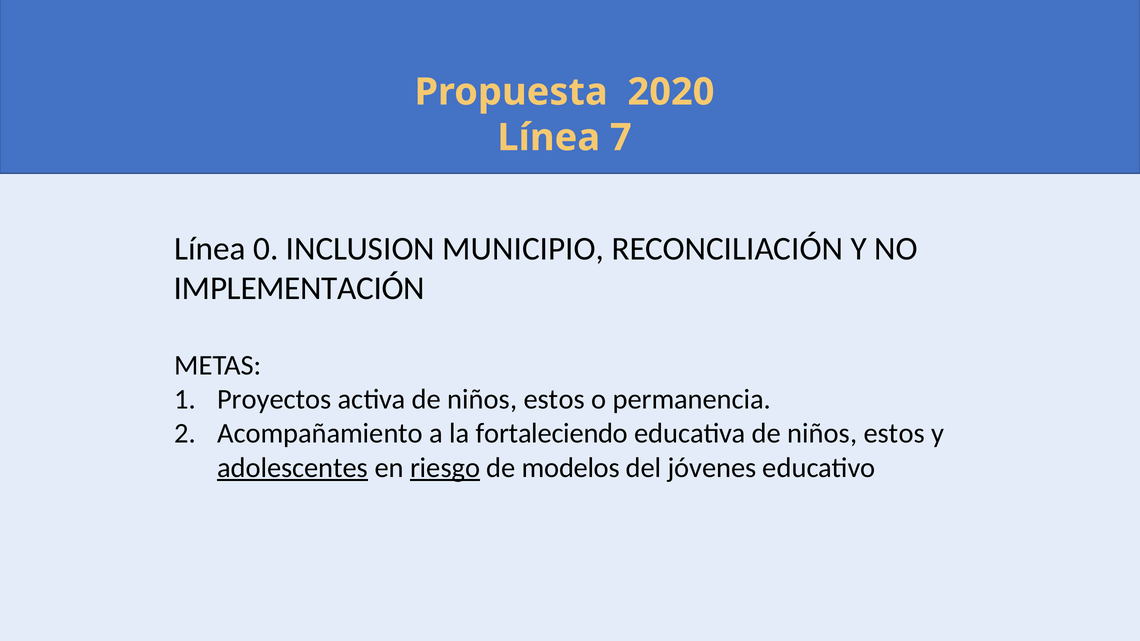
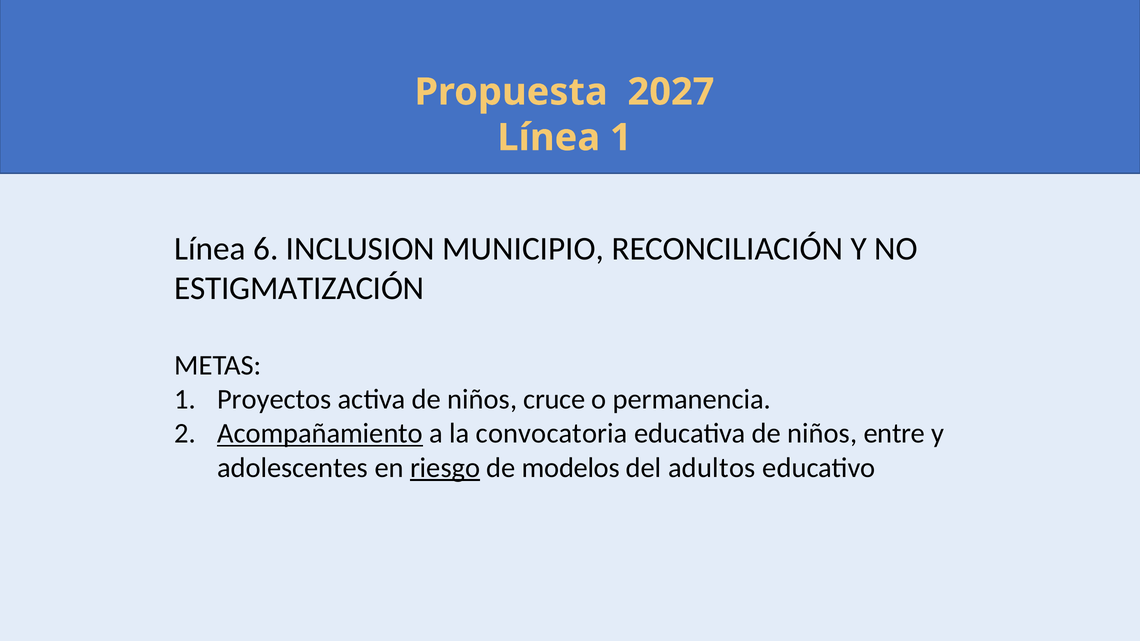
2020: 2020 -> 2027 (671, 92)
Línea 7: 7 -> 1 (621, 138)
0: 0 -> 6 (266, 249)
IMPLEMENTACIÓN: IMPLEMENTACIÓN -> ESTIGMATIZACIÓN (299, 289)
activa de niños estos: estos -> cruce (554, 399)
Acompañamiento underline: none -> present (320, 434)
fortaleciendo: fortaleciendo -> convocatoria (552, 434)
educativa de niños estos: estos -> entre (894, 434)
adolescentes underline: present -> none (293, 468)
jóvenes: jóvenes -> adultos (712, 468)
